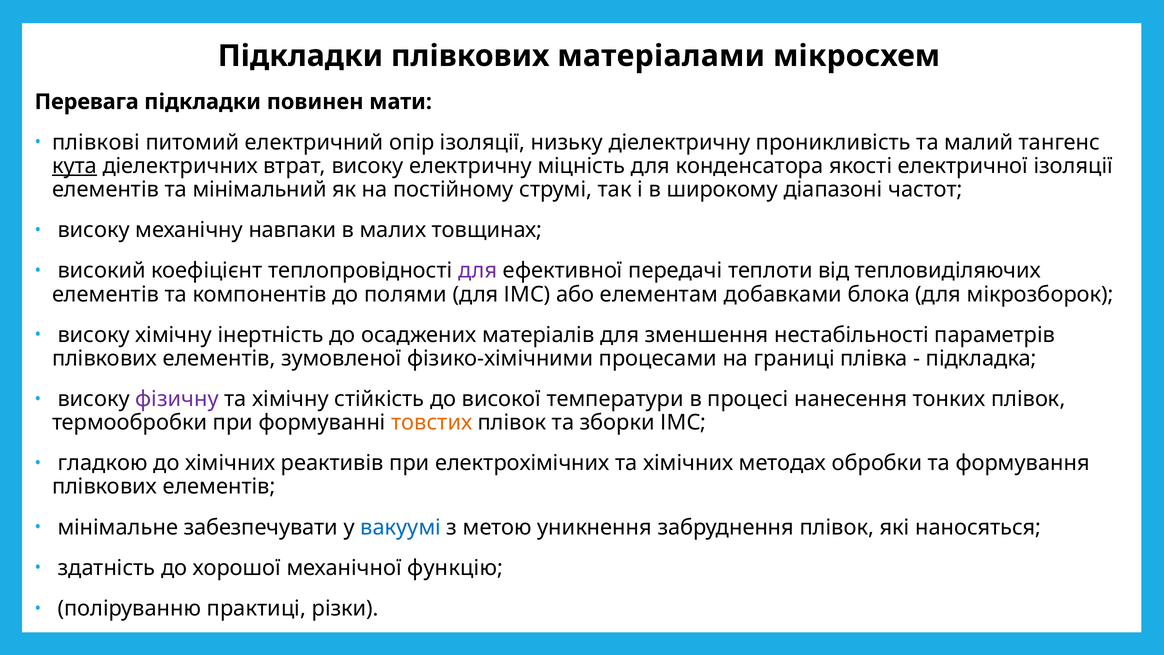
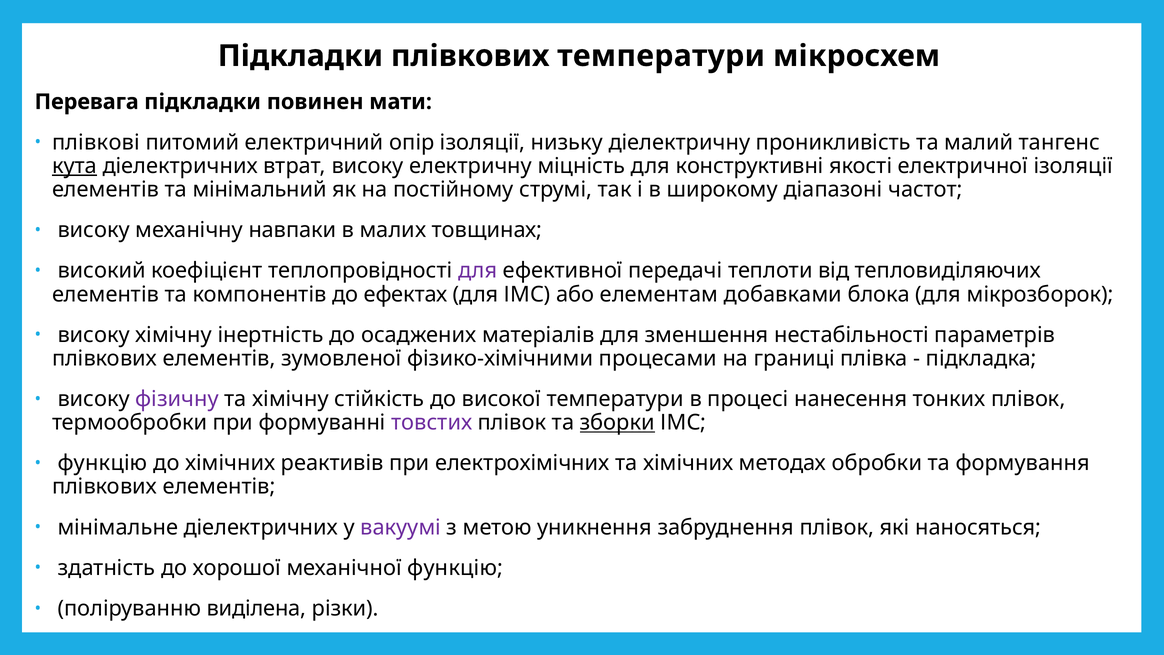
плівкових матеріалами: матеріалами -> температури (661, 56)
конденсатора: конденсатора -> конструктивні (750, 166)
полями: полями -> ефектах (406, 294)
товстих colour: orange -> purple (432, 422)
зборки underline: none -> present (617, 422)
гладкою: гладкою -> функцію (103, 463)
мінімальне забезпечувати: забезпечувати -> діелектричних (261, 527)
вакуумі colour: blue -> purple (401, 527)
практиці: практиці -> виділена (257, 608)
